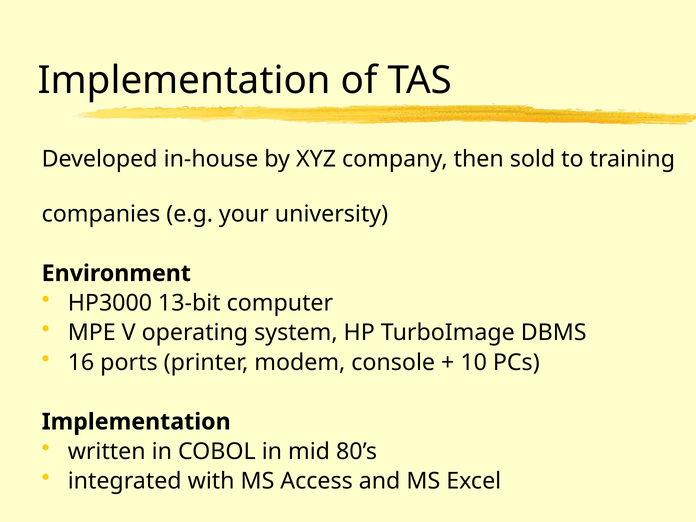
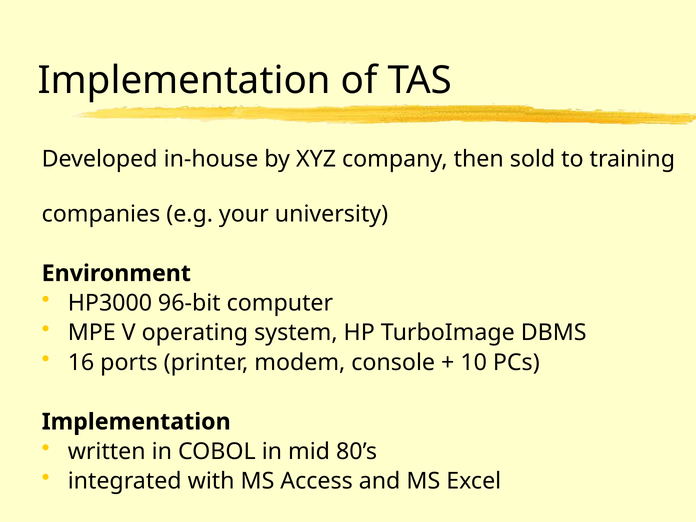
13-bit: 13-bit -> 96-bit (189, 303)
